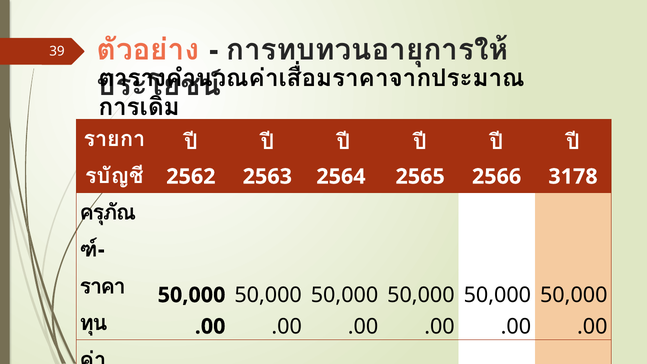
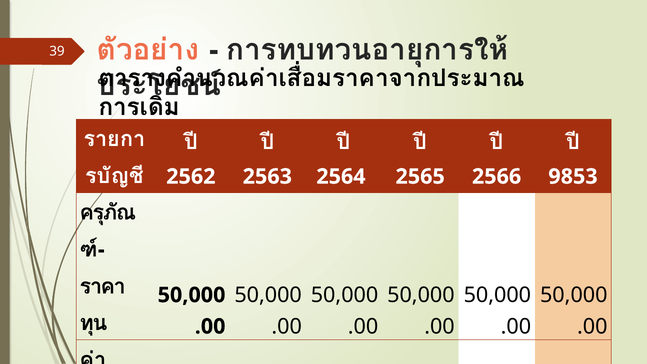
3178: 3178 -> 9853 (573, 177)
